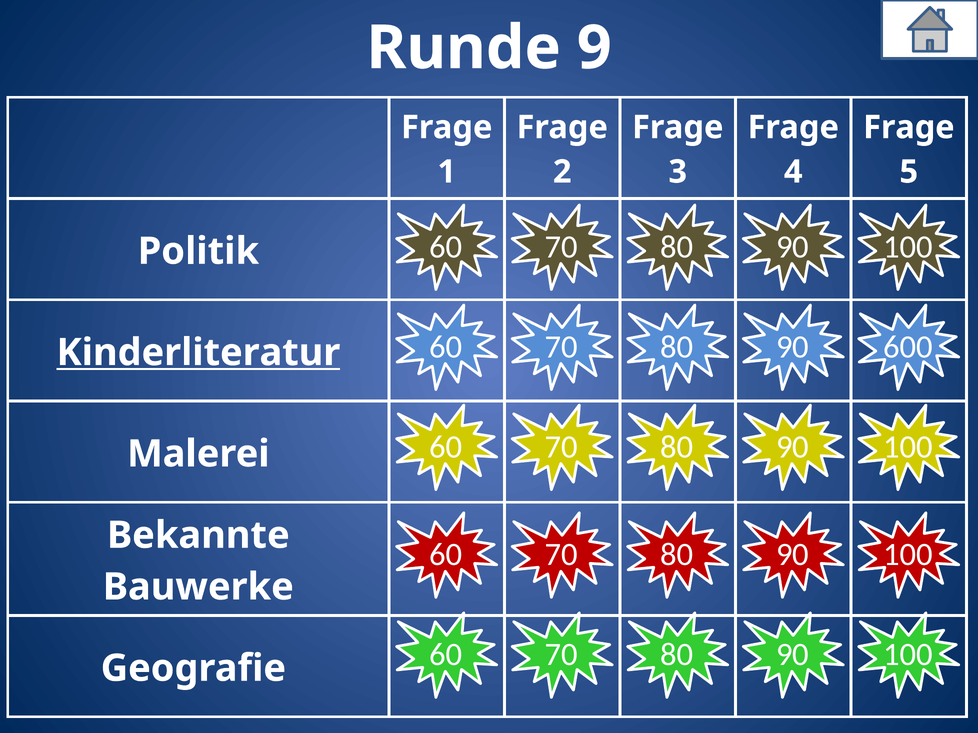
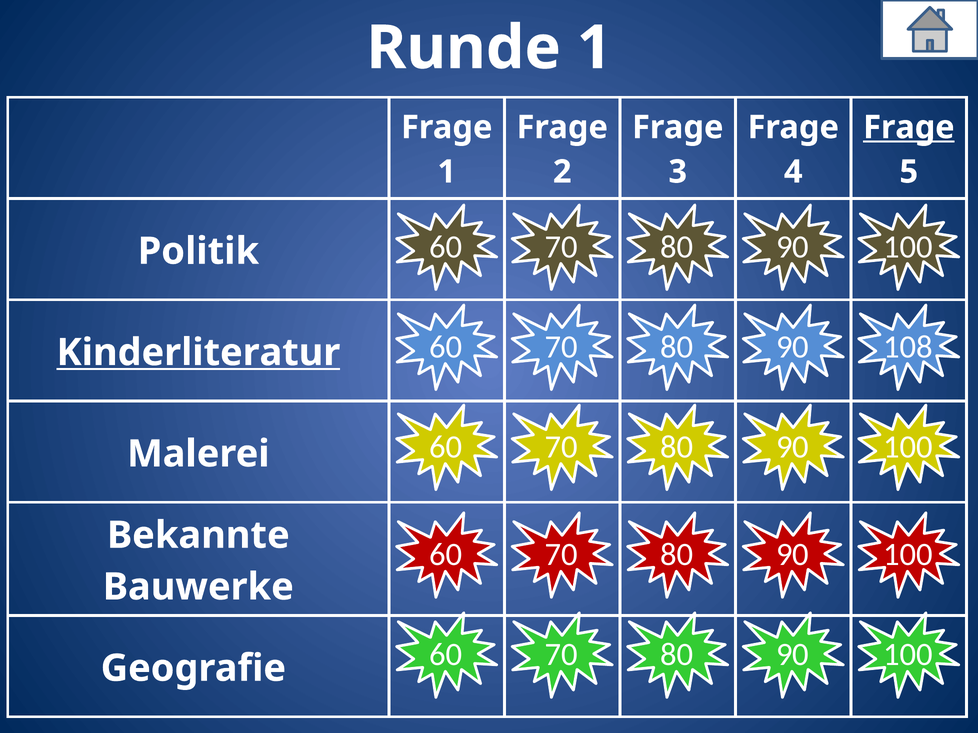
Runde 9: 9 -> 1 (594, 48)
Frage underline: none -> present (909, 127)
600: 600 -> 108 (908, 347)
